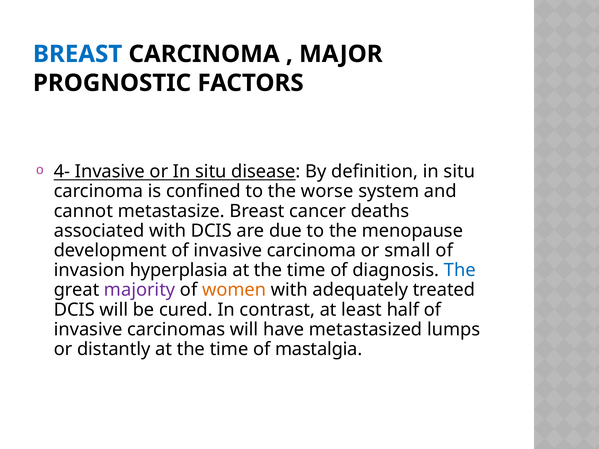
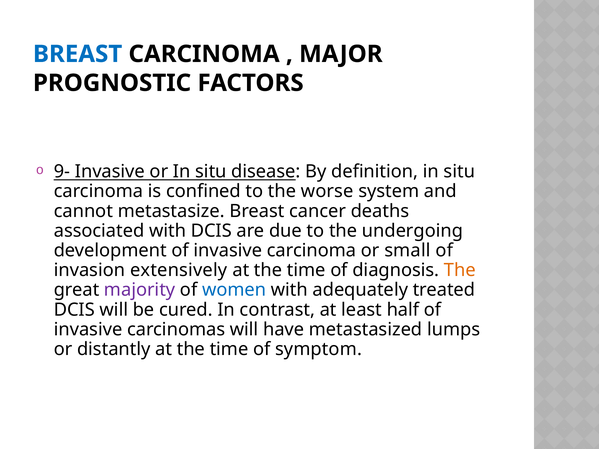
4-: 4- -> 9- (62, 172)
menopause: menopause -> undergoing (412, 231)
hyperplasia: hyperplasia -> extensively (179, 270)
The colour: blue -> orange (460, 270)
women colour: orange -> blue (234, 290)
mastalgia: mastalgia -> symptom (319, 349)
